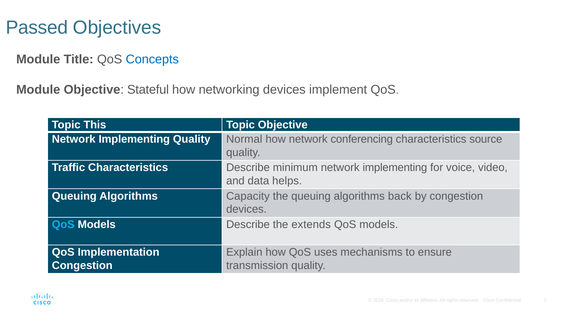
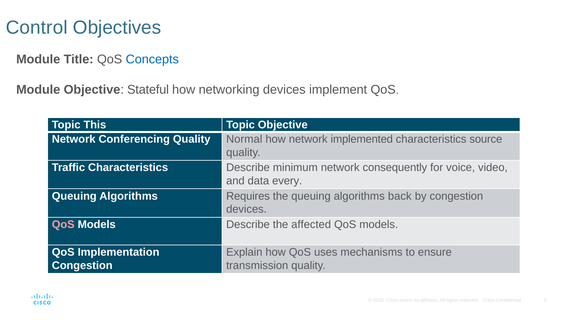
Passed: Passed -> Control (37, 27)
Implementing: Implementing -> Conferencing (134, 139)
conferencing: conferencing -> implemented (362, 139)
minimum network implementing: implementing -> consequently (395, 167)
helps: helps -> every (287, 181)
Capacity: Capacity -> Requires (248, 196)
QoS colour: light blue -> pink (63, 224)
extends: extends -> affected (311, 224)
